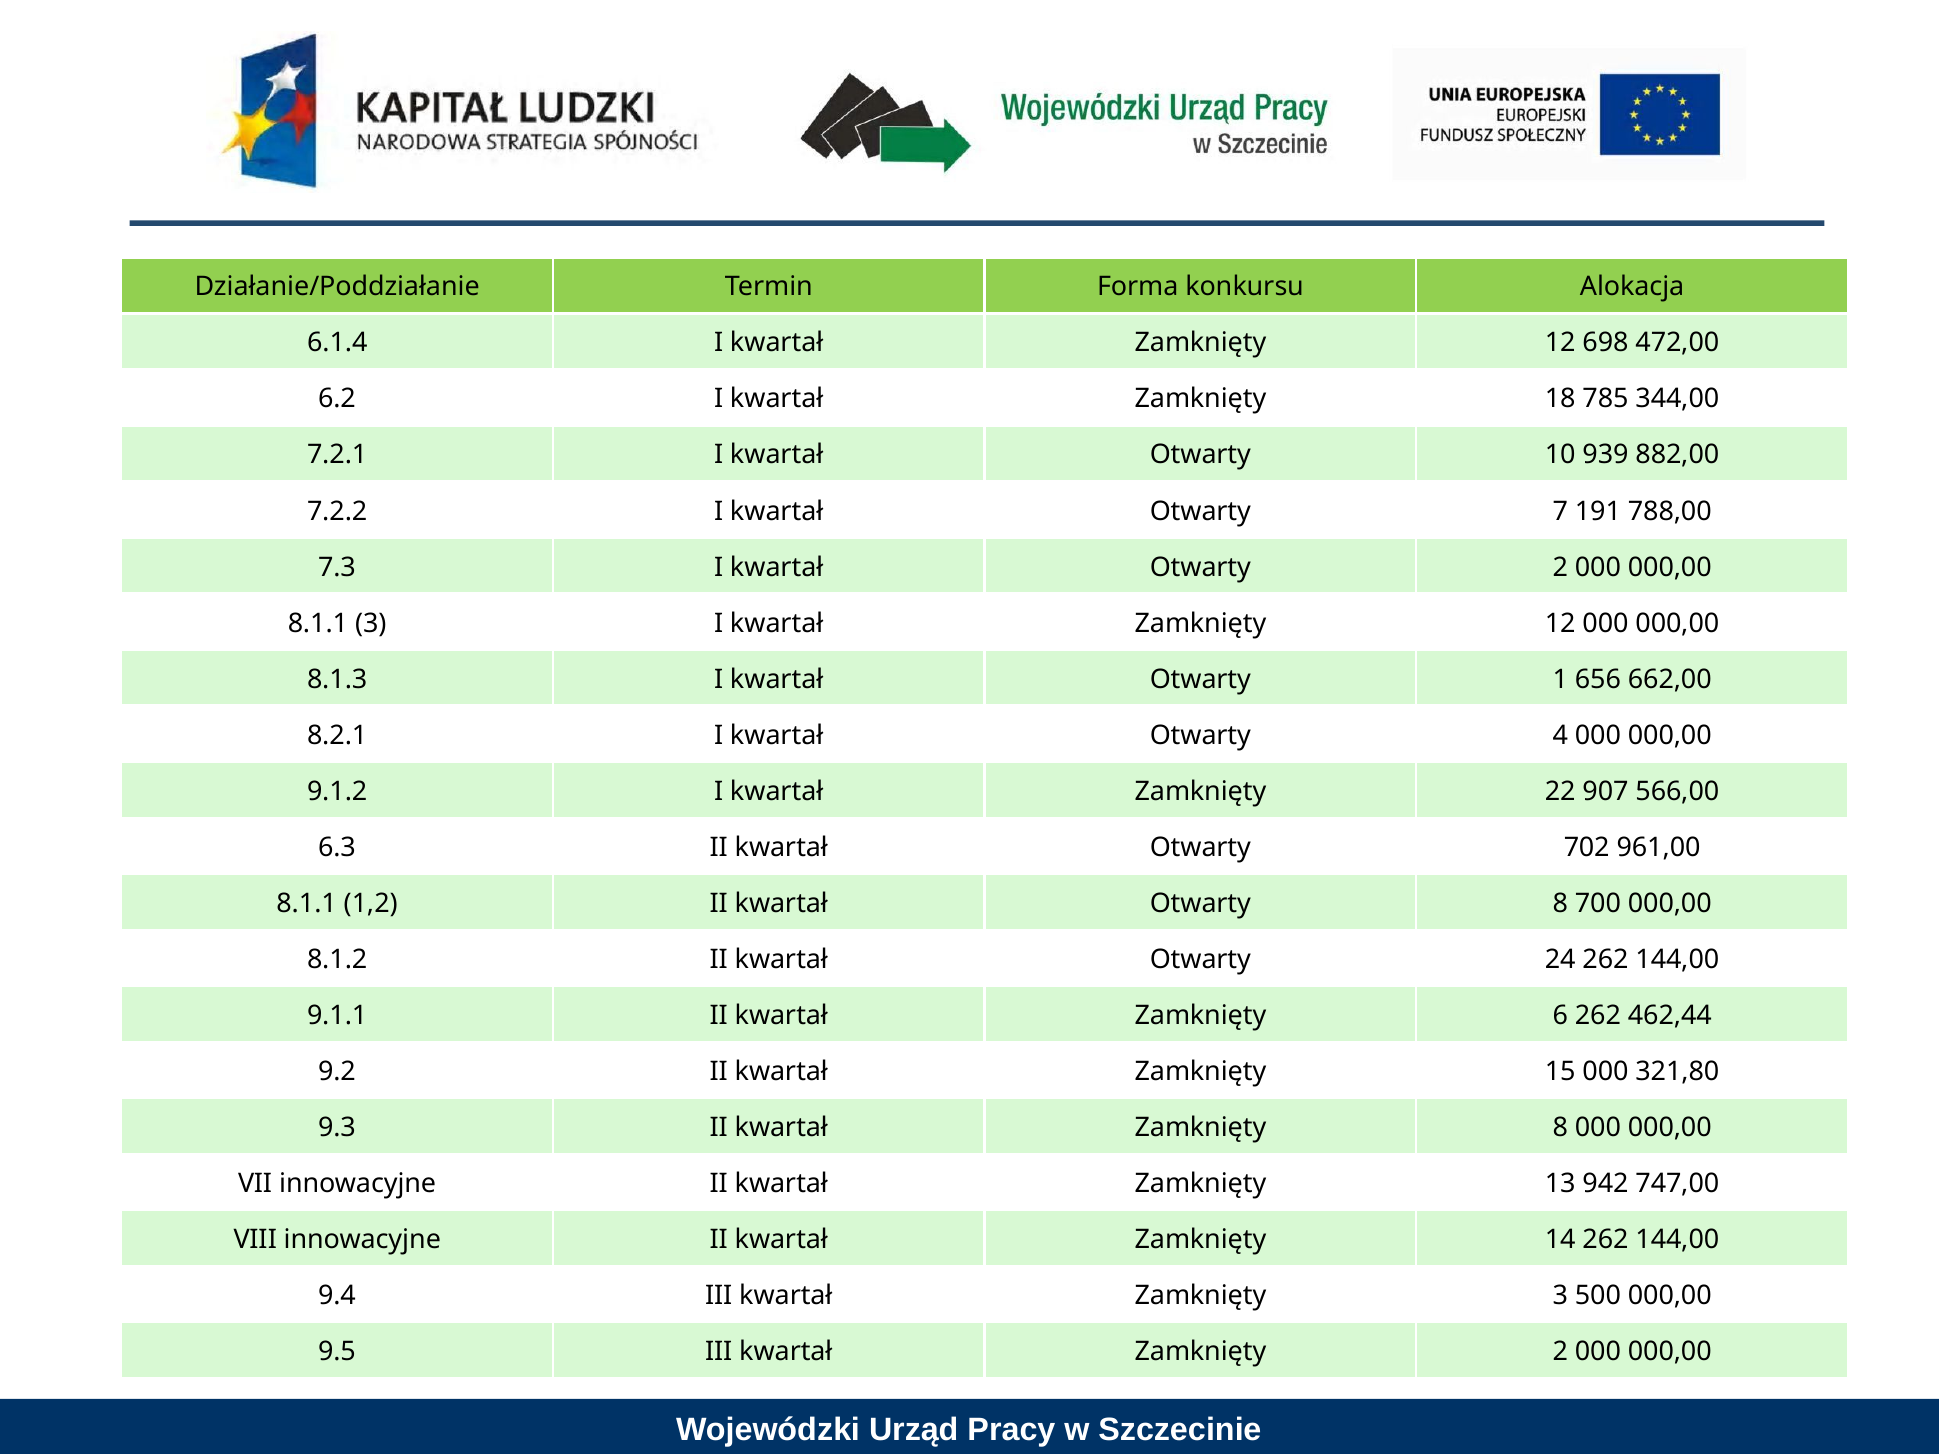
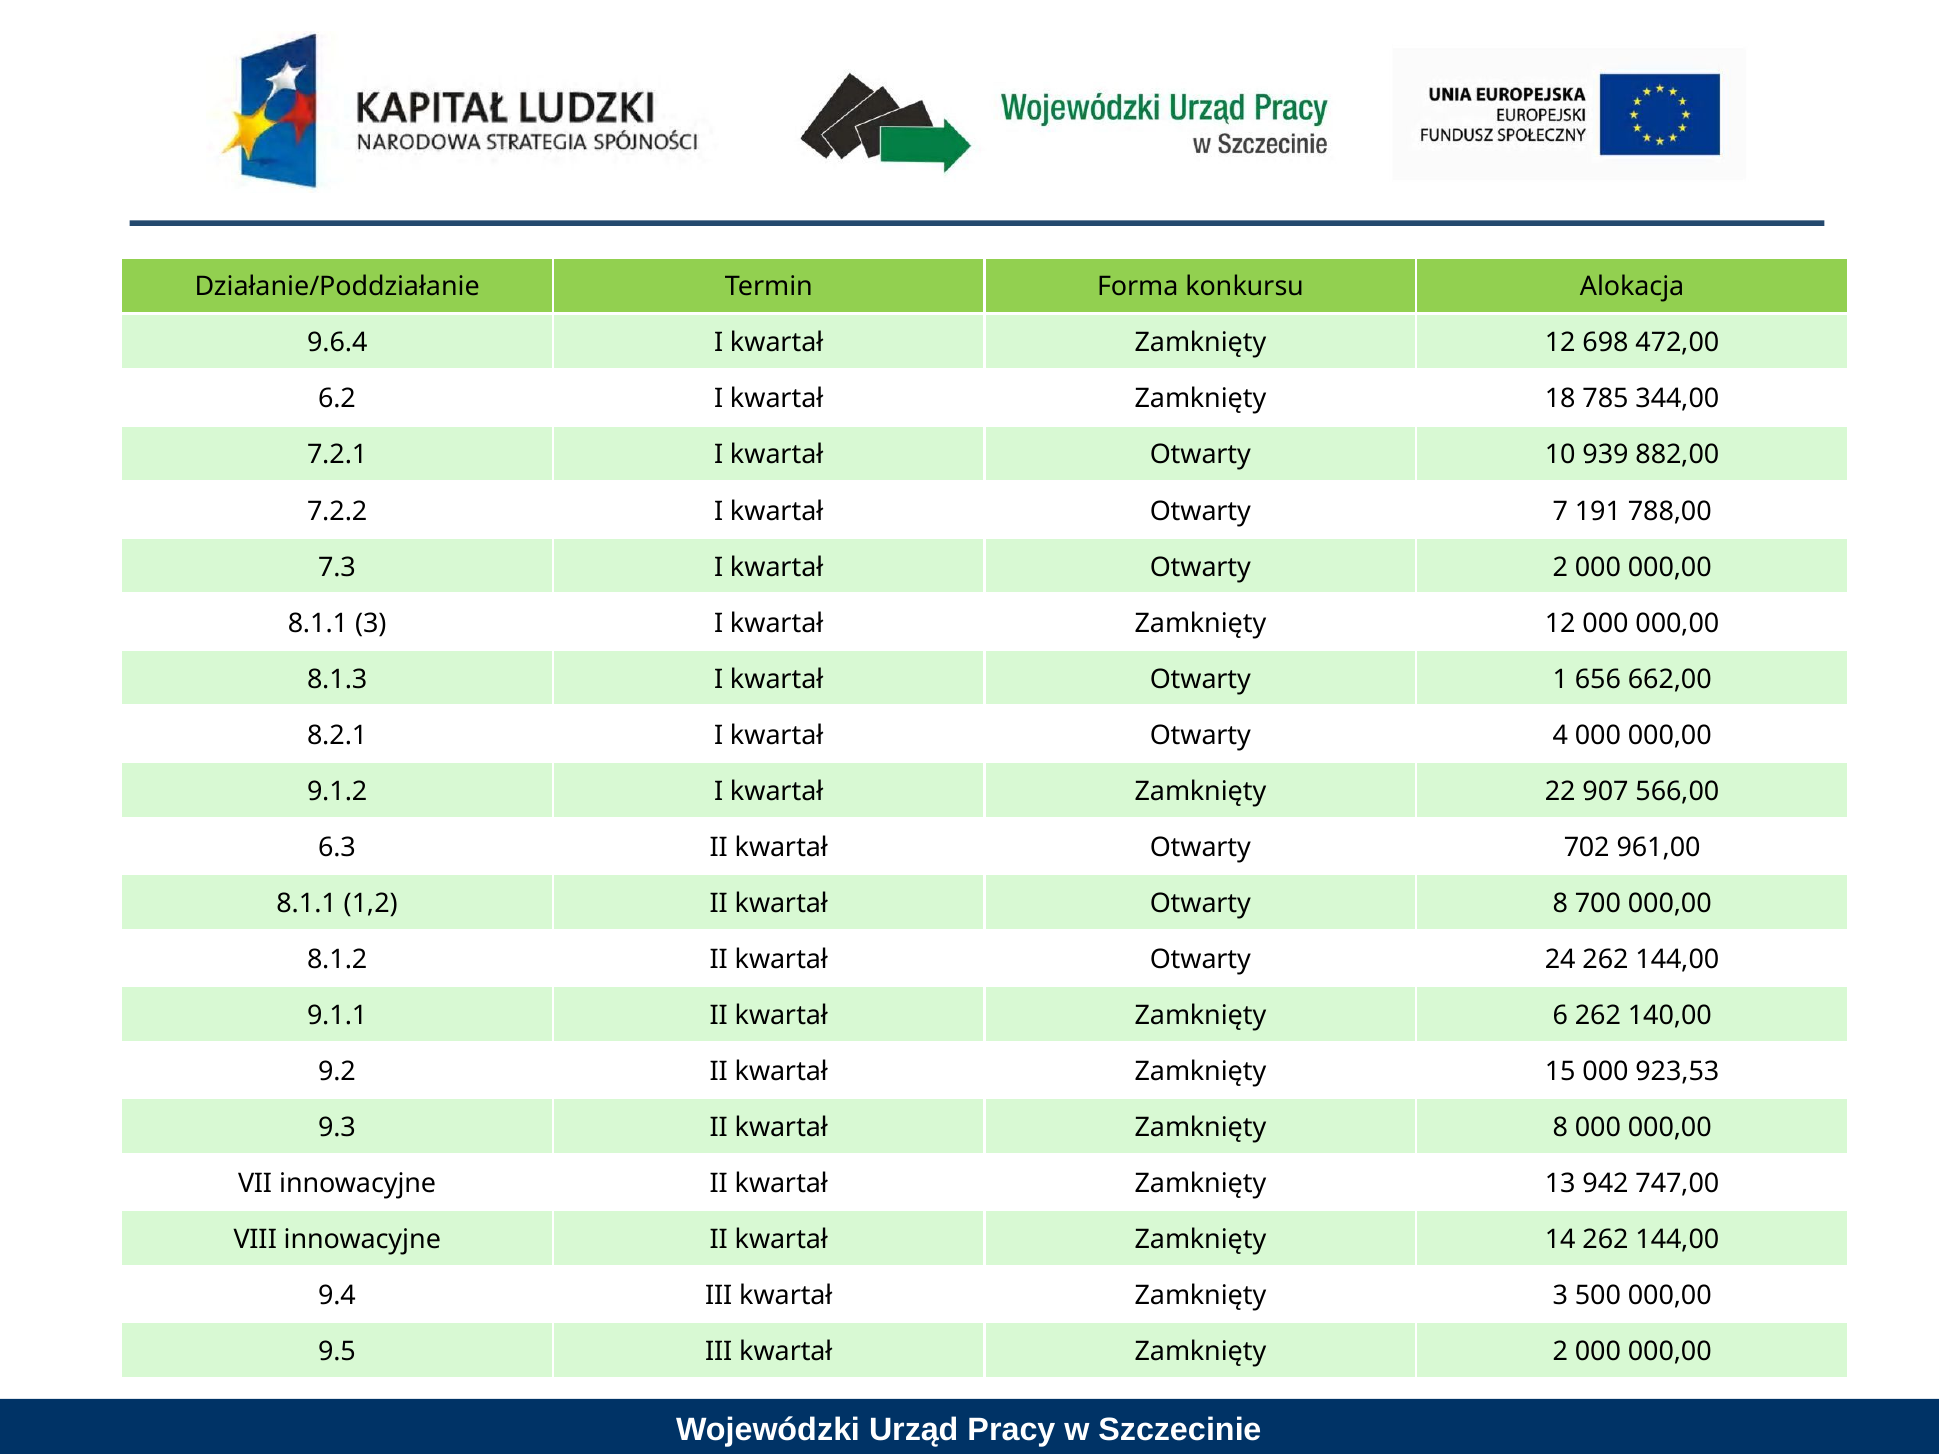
6.1.4: 6.1.4 -> 9.6.4 (337, 343)
462,44: 462,44 -> 140,00 (1670, 1015)
321,80: 321,80 -> 923,53 (1677, 1072)
